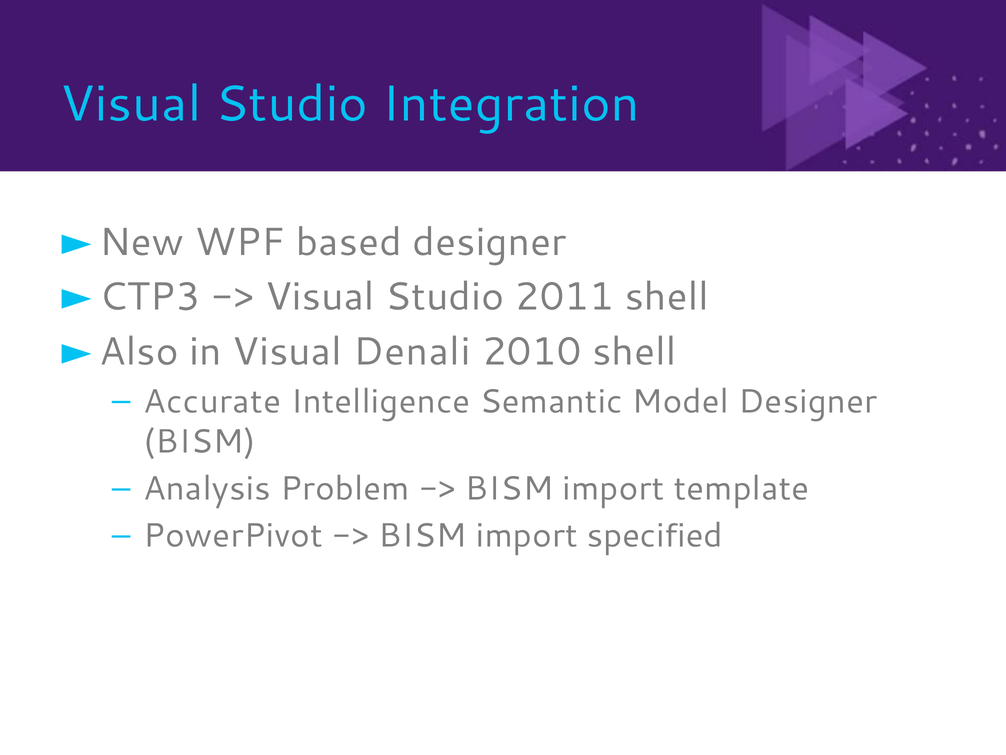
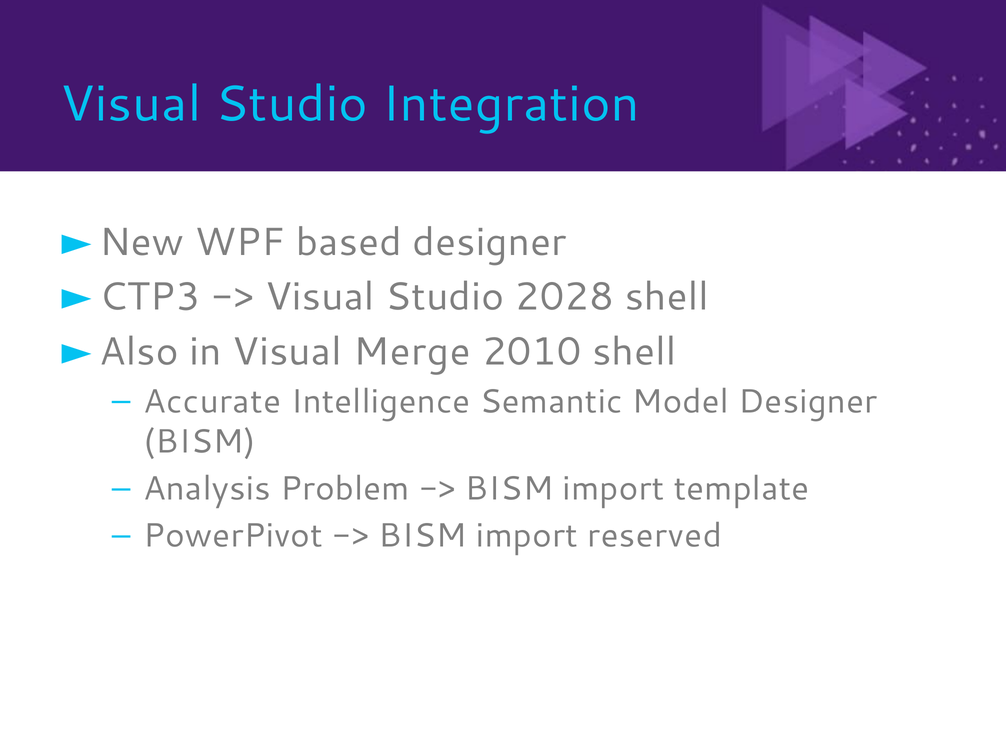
2011: 2011 -> 2028 (564, 297)
Denali: Denali -> Merge (412, 351)
specified: specified -> reserved (655, 535)
